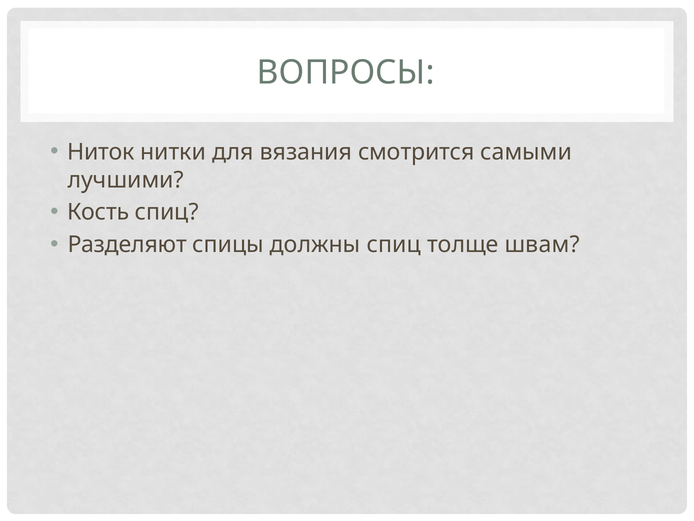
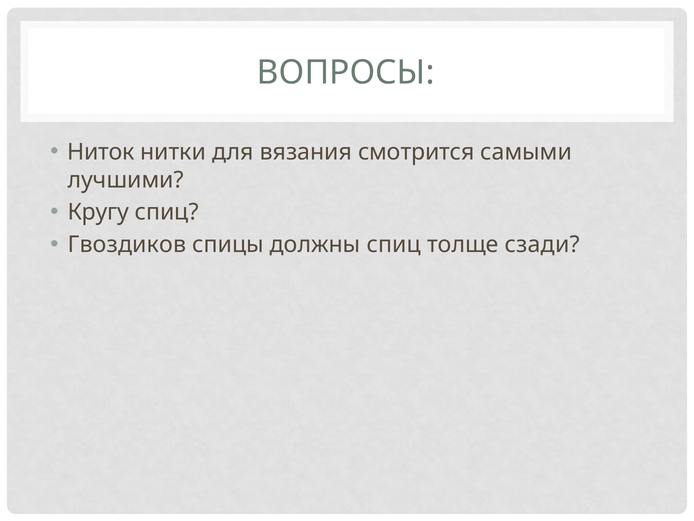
Кость: Кость -> Кругу (98, 212)
Разделяют: Разделяют -> Гвоздиков (127, 244)
швам: швам -> сзади (542, 244)
